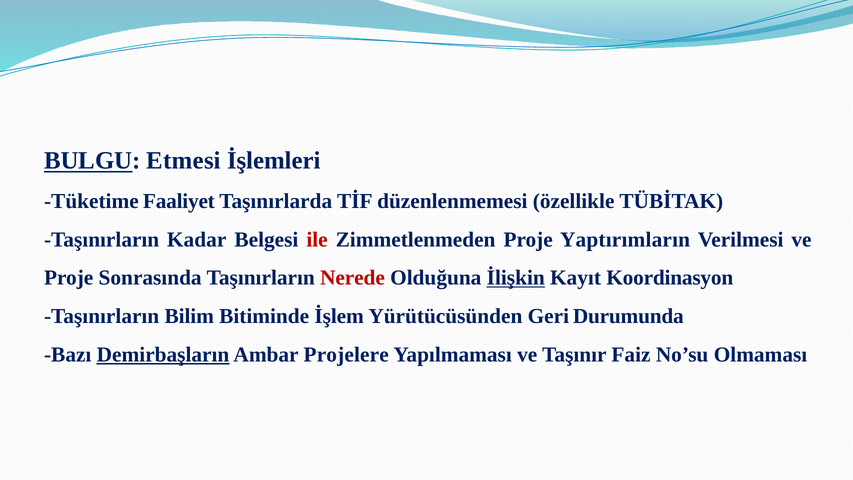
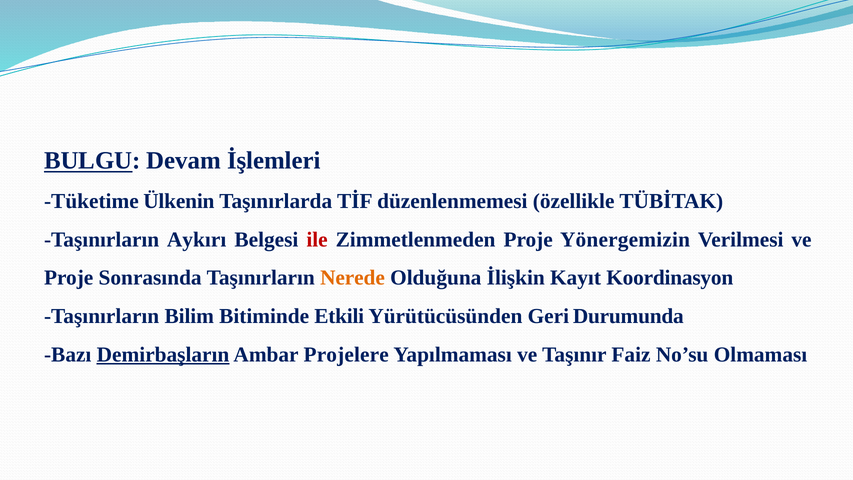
Etmesi: Etmesi -> Devam (184, 161)
Faaliyet: Faaliyet -> Ülkenin (179, 201)
Kadar: Kadar -> Aykırı (197, 239)
Yaptırımların: Yaptırımların -> Yönergemizin (625, 239)
Nerede colour: red -> orange (353, 278)
İlişkin underline: present -> none (516, 278)
İşlem: İşlem -> Etkili (339, 316)
